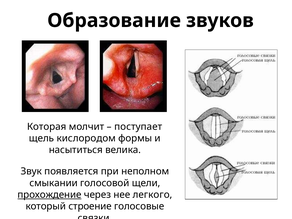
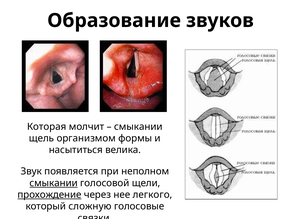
поступает: поступает -> смыкании (138, 127)
кислородом: кислородом -> организмом (86, 138)
смыкании underline: none -> present (54, 183)
строение: строение -> сложную (90, 206)
